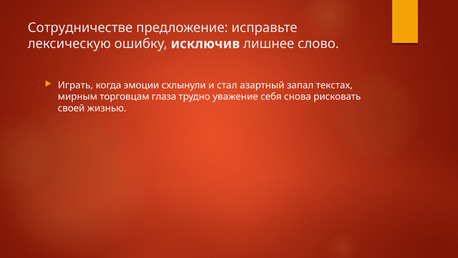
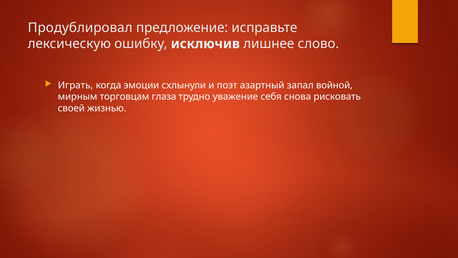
Сотрудничестве: Сотрудничестве -> Продублировал (80, 28)
стал: стал -> поэт (227, 85)
текстах: текстах -> войной (334, 85)
